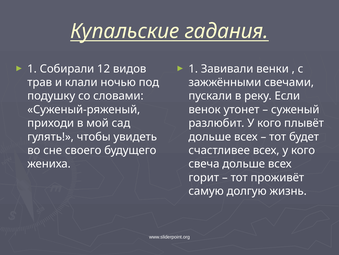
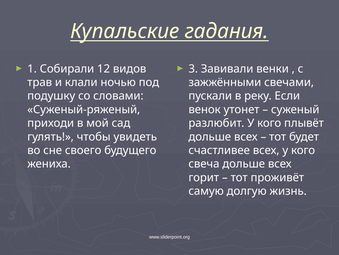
1: 1 -> 3 (193, 69)
